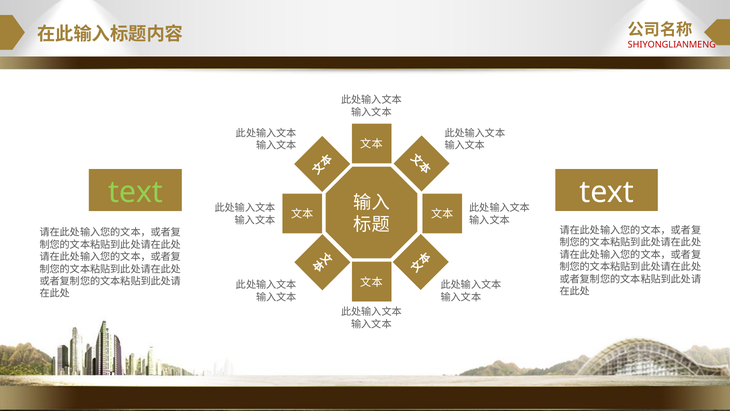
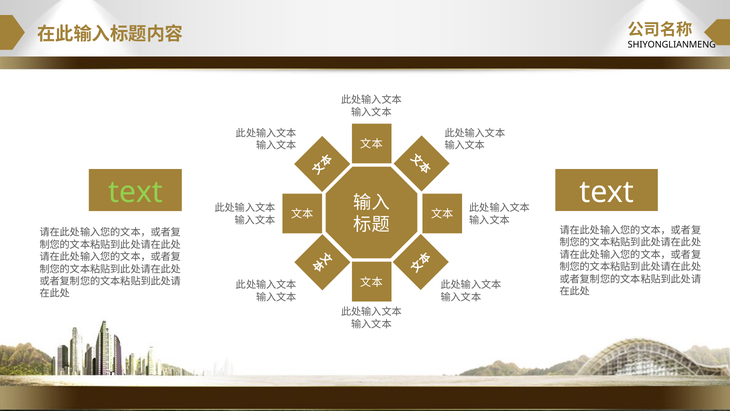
SHIYONGLIANMENG colour: red -> black (672, 45)
